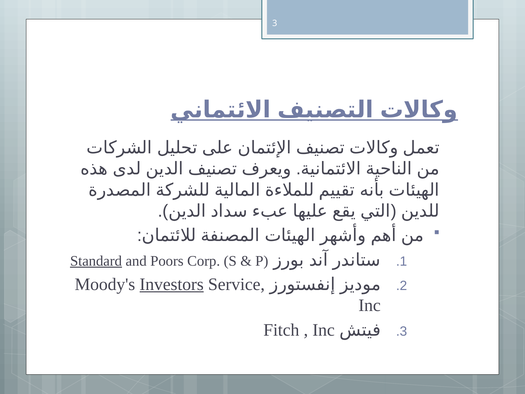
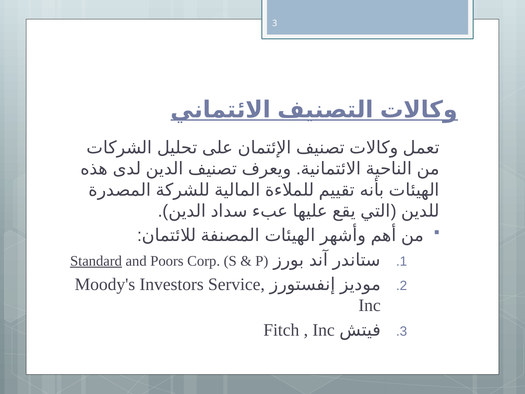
Investors underline: present -> none (172, 284)
